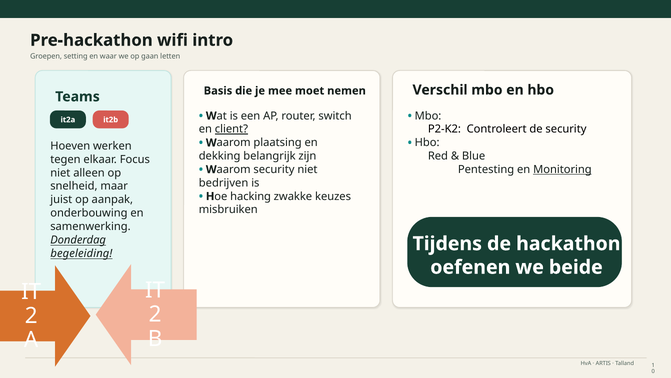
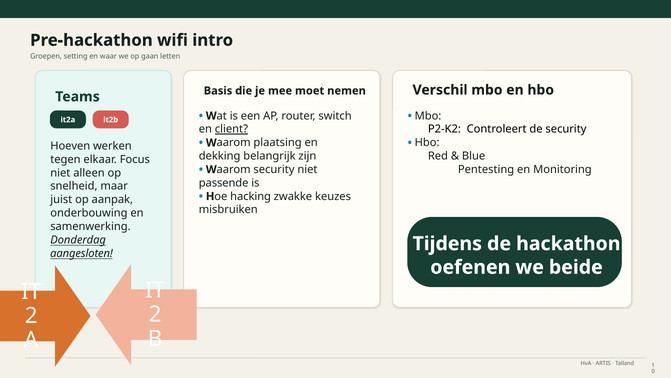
Monitoring underline: present -> none (562, 169)
bedrijven: bedrijven -> passende (224, 183)
begeleiding: begeleiding -> aangesloten (82, 253)
